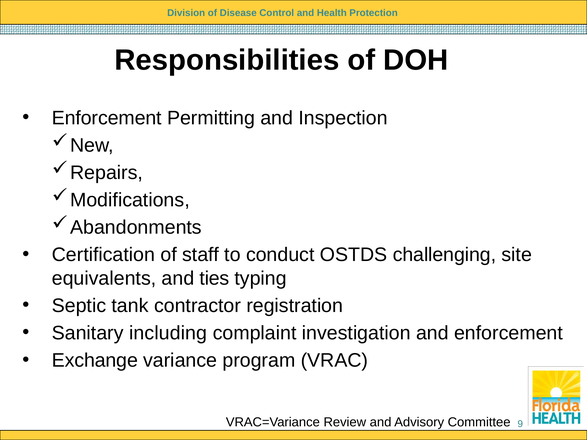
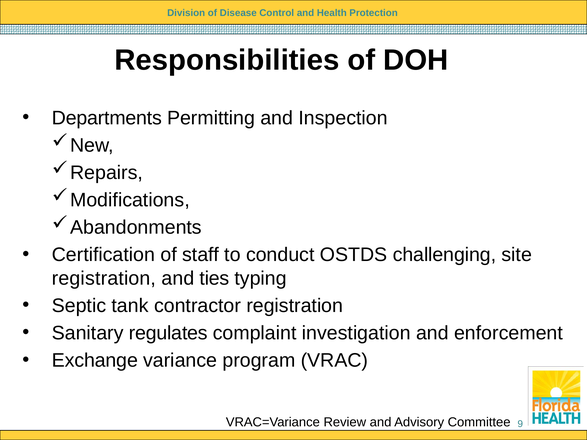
Enforcement: Enforcement -> Departments (107, 118)
equivalents: equivalents -> registration (104, 278)
including: including -> regulates (168, 333)
